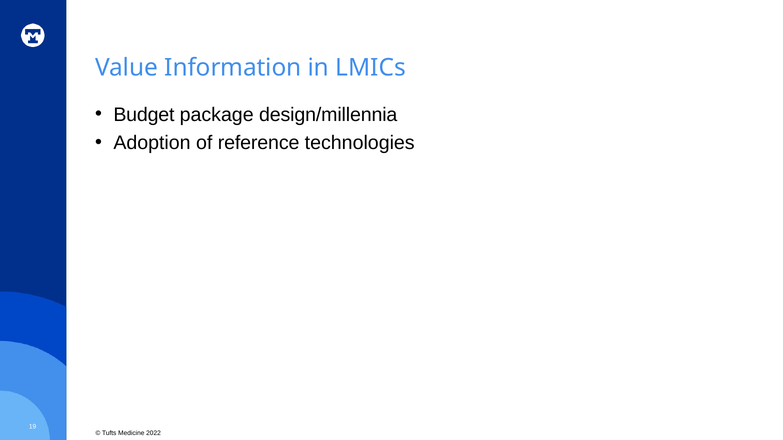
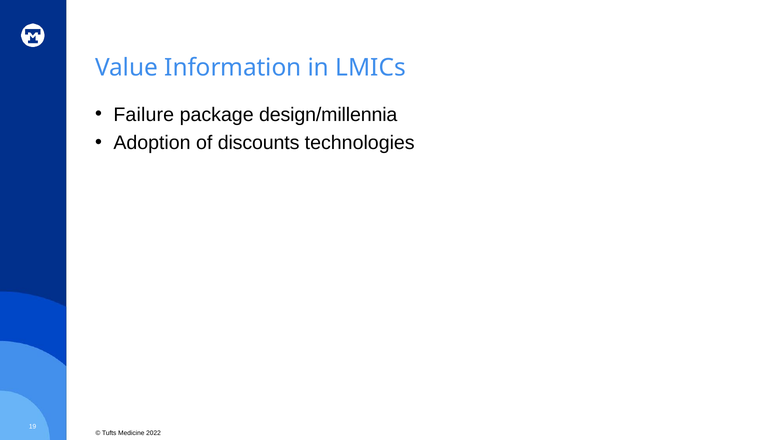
Budget: Budget -> Failure (144, 115)
reference: reference -> discounts (259, 143)
